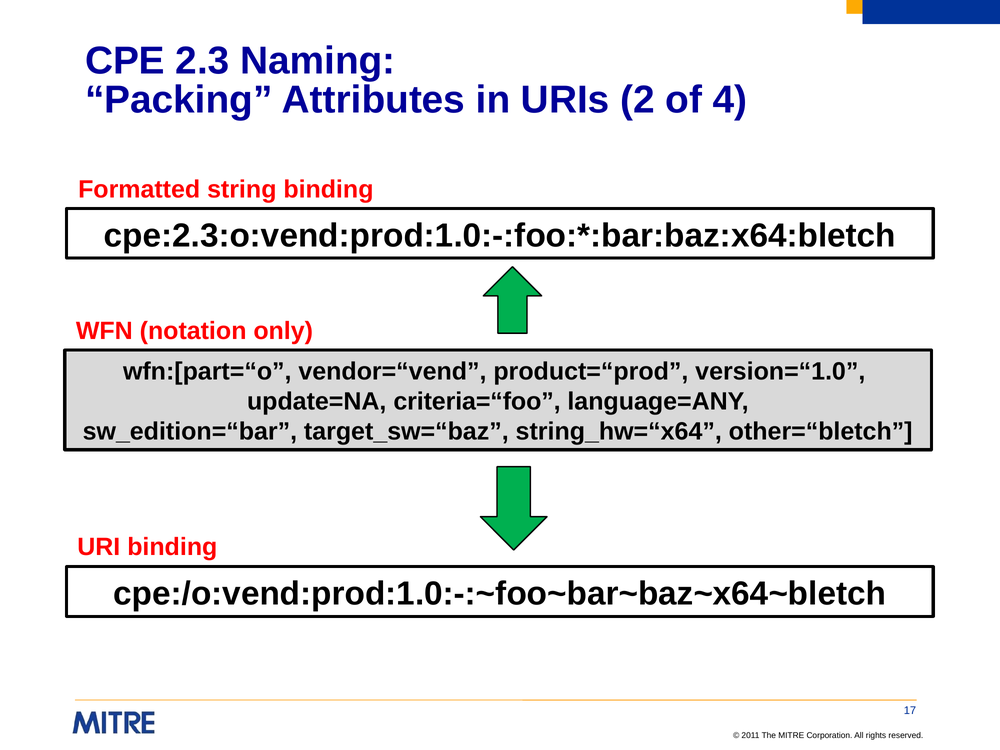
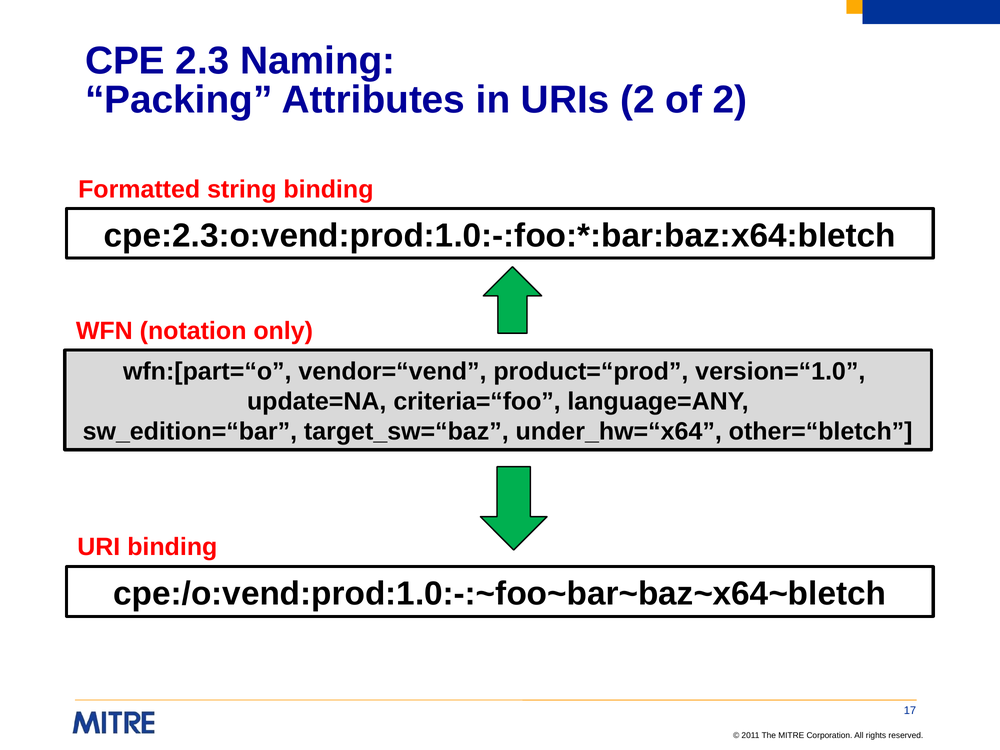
of 4: 4 -> 2 (730, 100)
string_hw=“x64: string_hw=“x64 -> under_hw=“x64 (619, 432)
